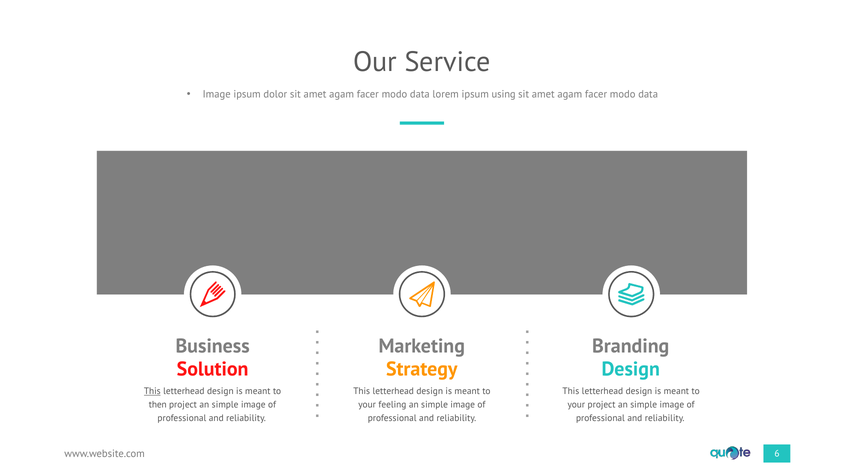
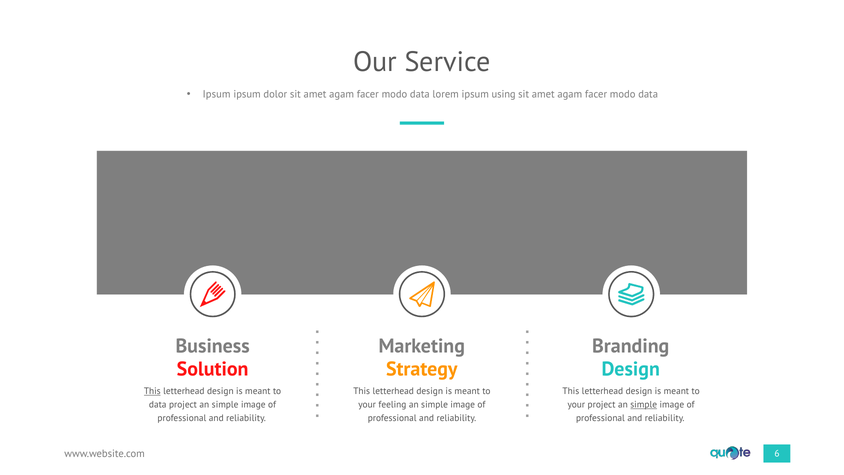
Image: Image -> Ipsum (217, 94)
then: then -> data (158, 405)
simple underline: none -> present (644, 405)
